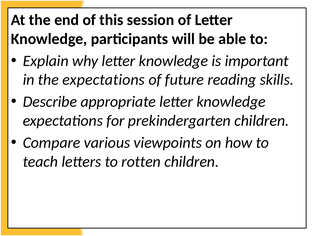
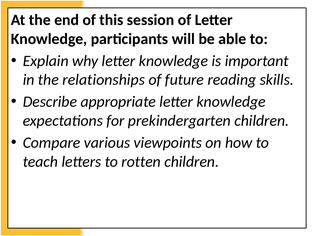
the expectations: expectations -> relationships (104, 80)
